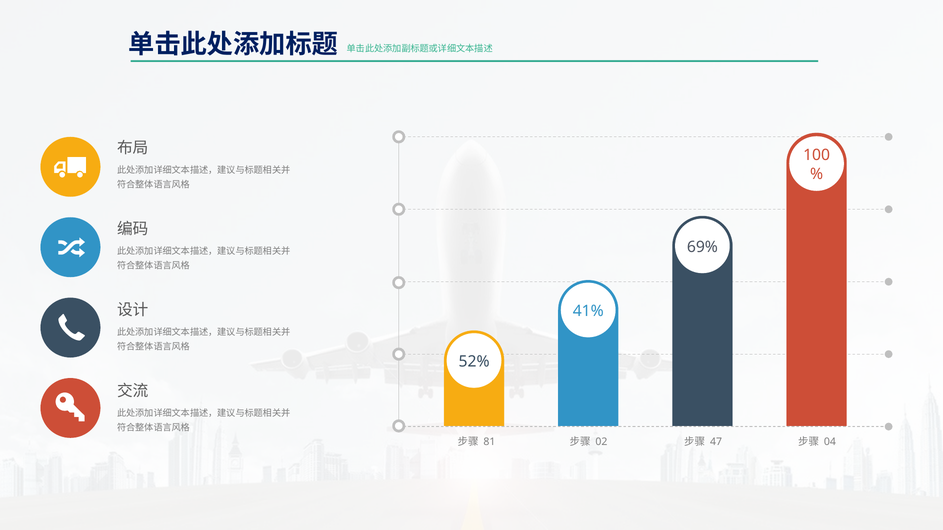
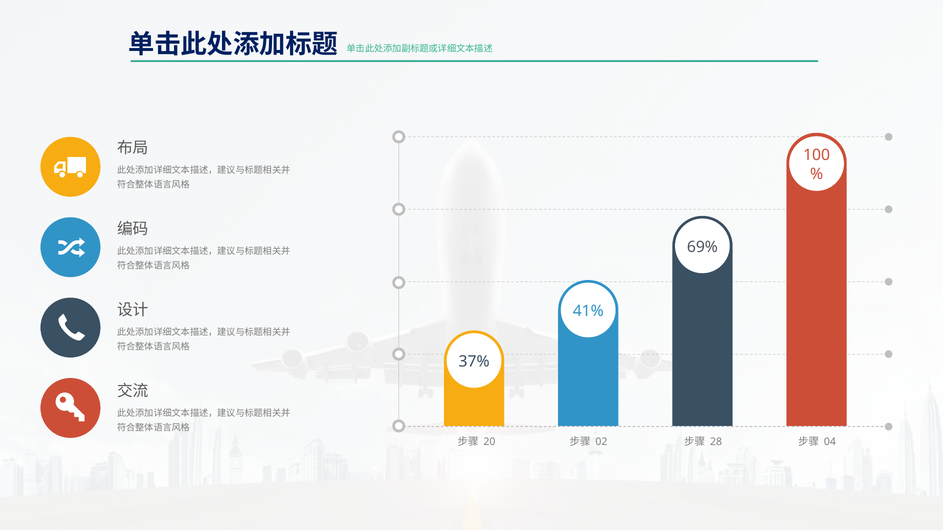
52%: 52% -> 37% (474, 362)
81: 81 -> 20 (489, 442)
47: 47 -> 28 (716, 442)
